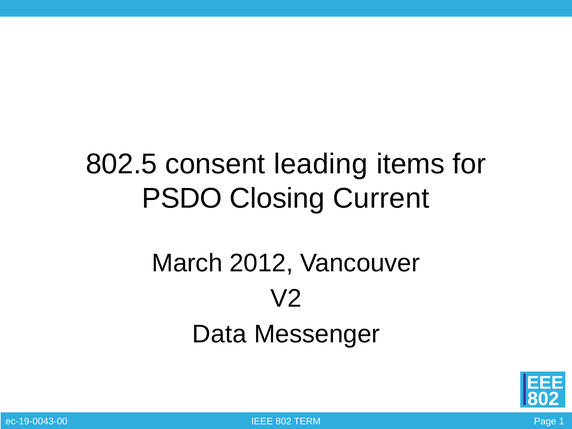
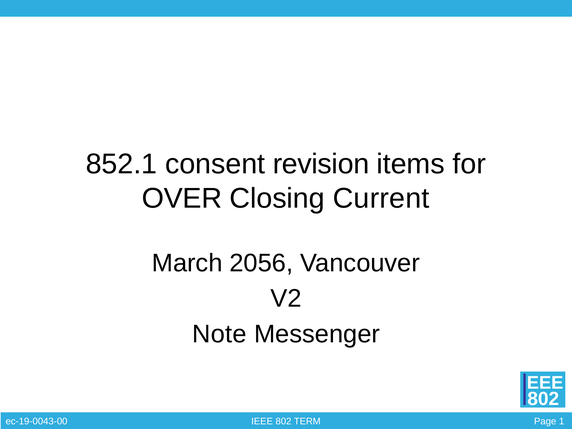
802.5: 802.5 -> 852.1 (121, 164)
leading: leading -> revision (321, 164)
PSDO: PSDO -> OVER (182, 198)
2012: 2012 -> 2056 (261, 263)
Data: Data -> Note (219, 334)
